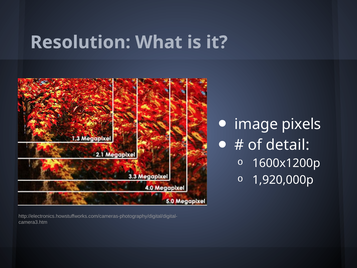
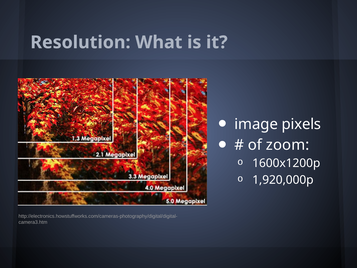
detail: detail -> zoom (288, 145)
